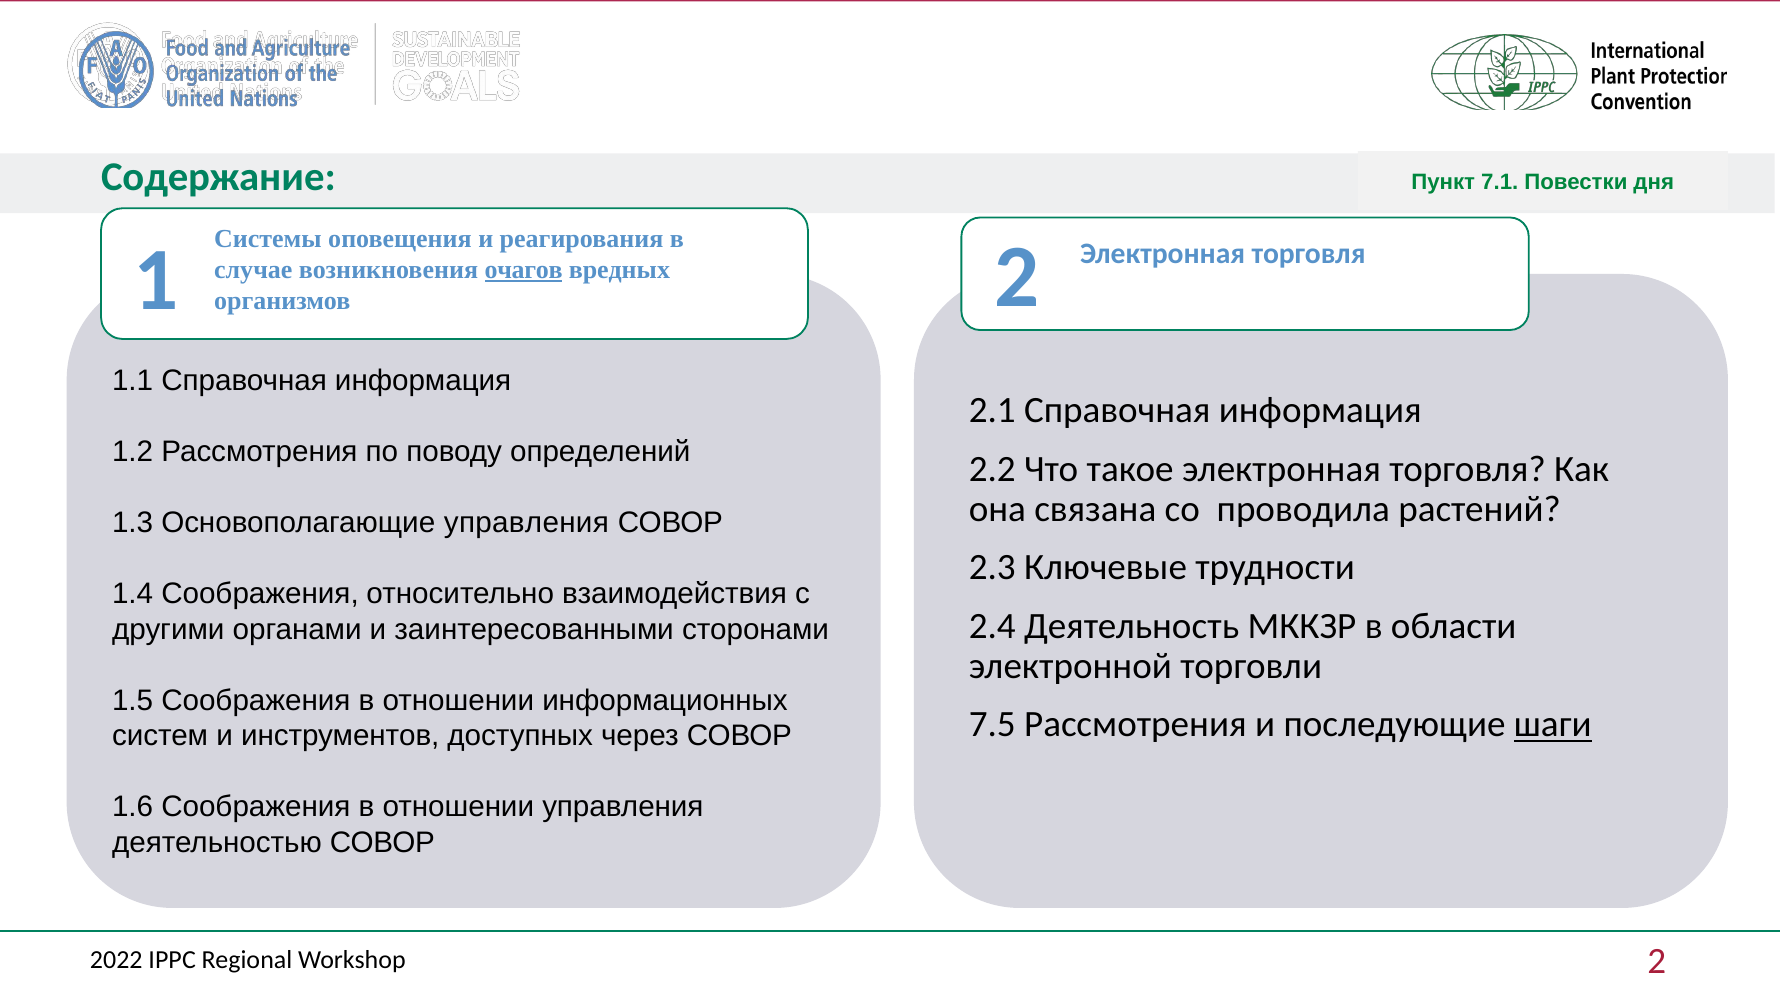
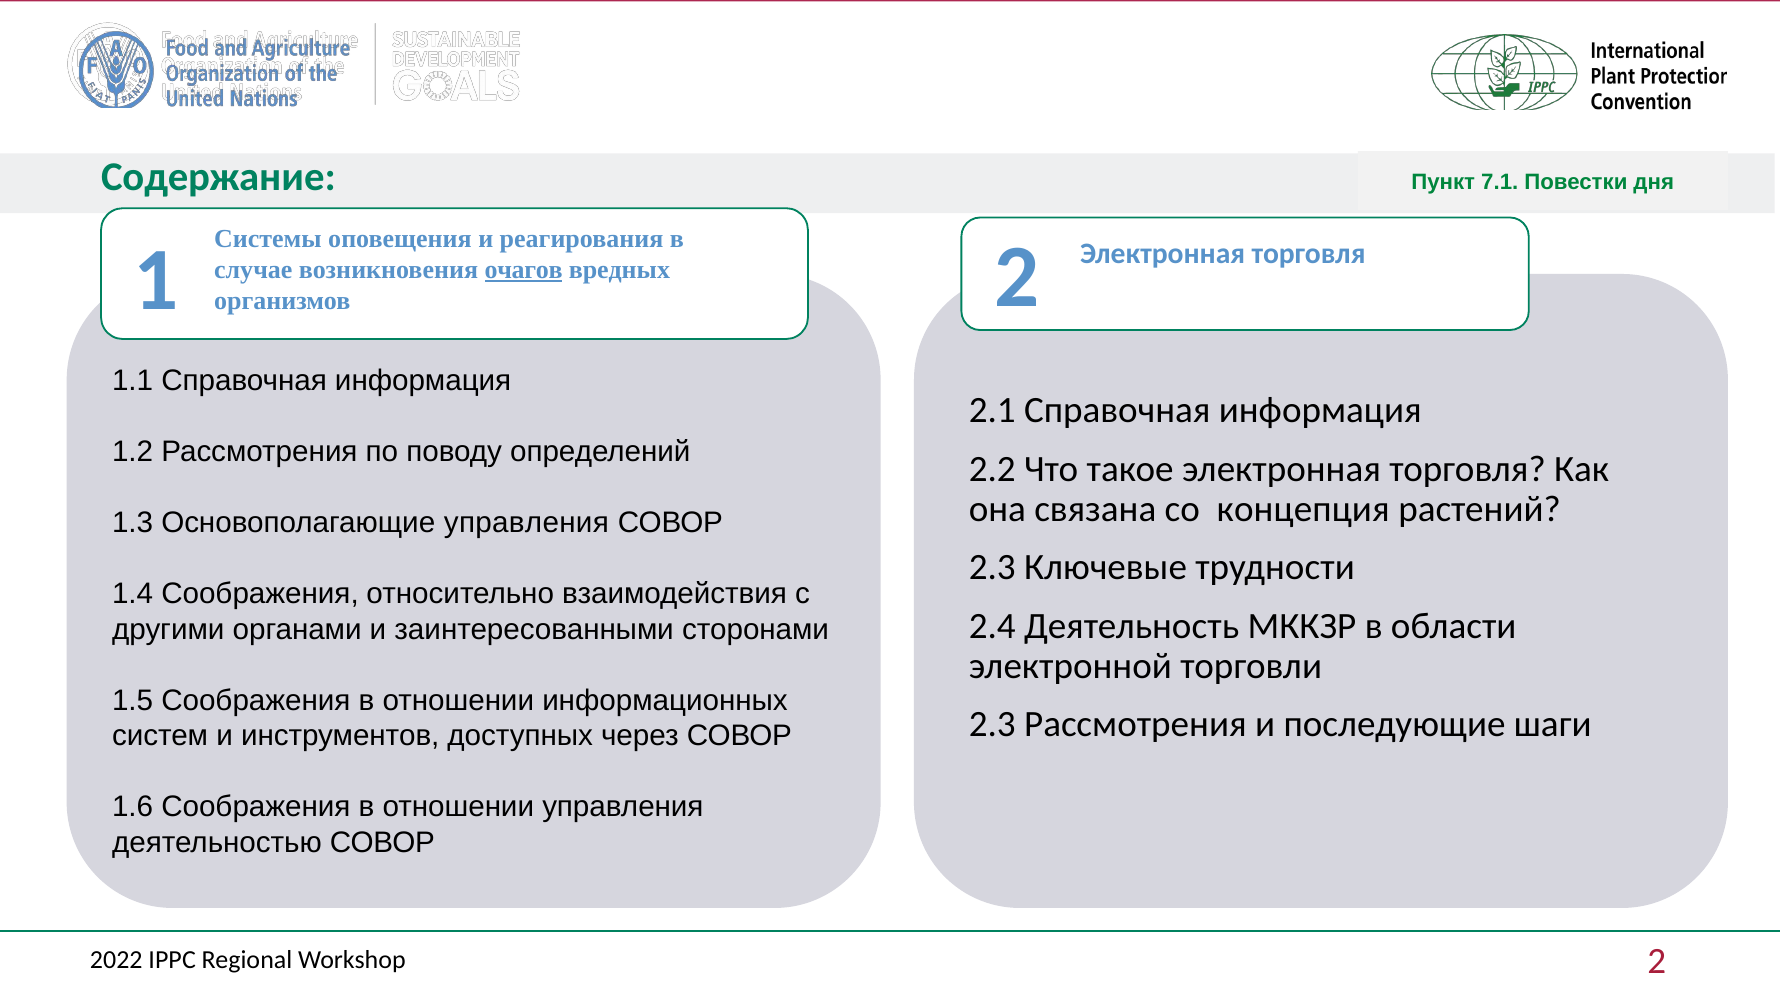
проводила: проводила -> концепция (1303, 509)
7.5: 7.5 -> 2.3 (992, 725)
шаги underline: present -> none (1553, 725)
